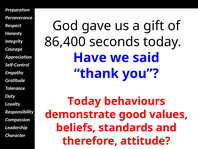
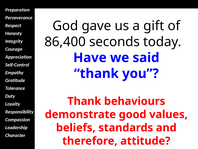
Today: Today -> Thank (84, 101)
